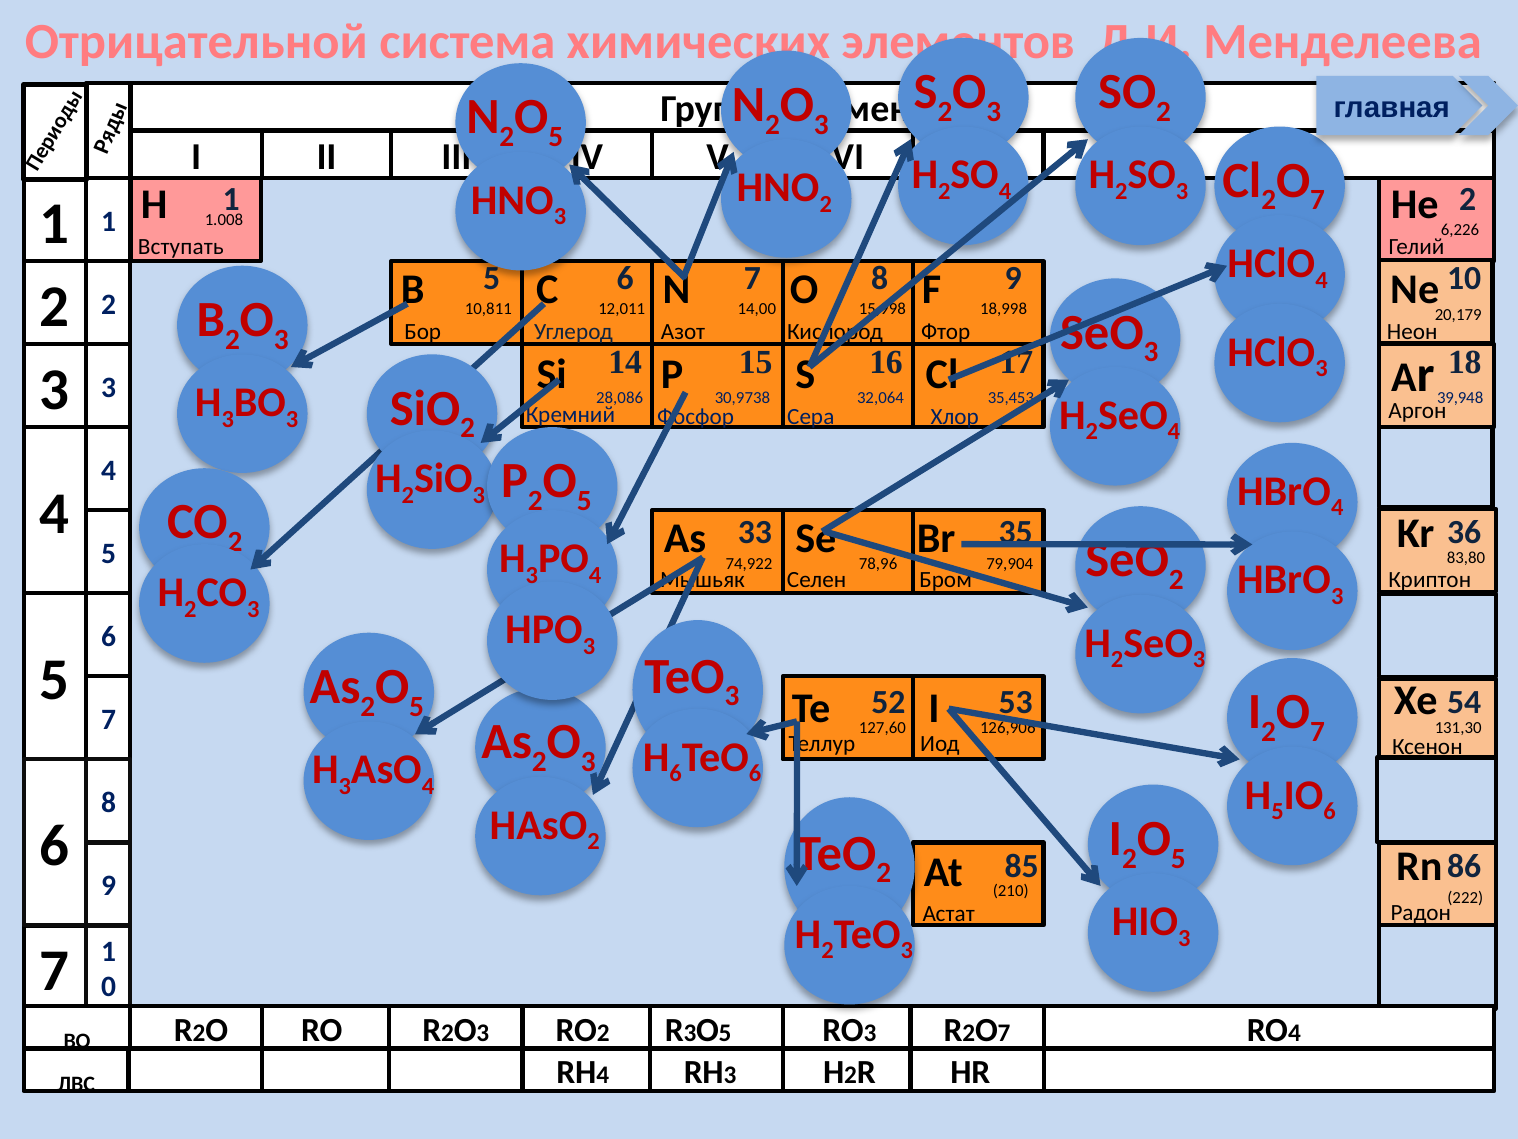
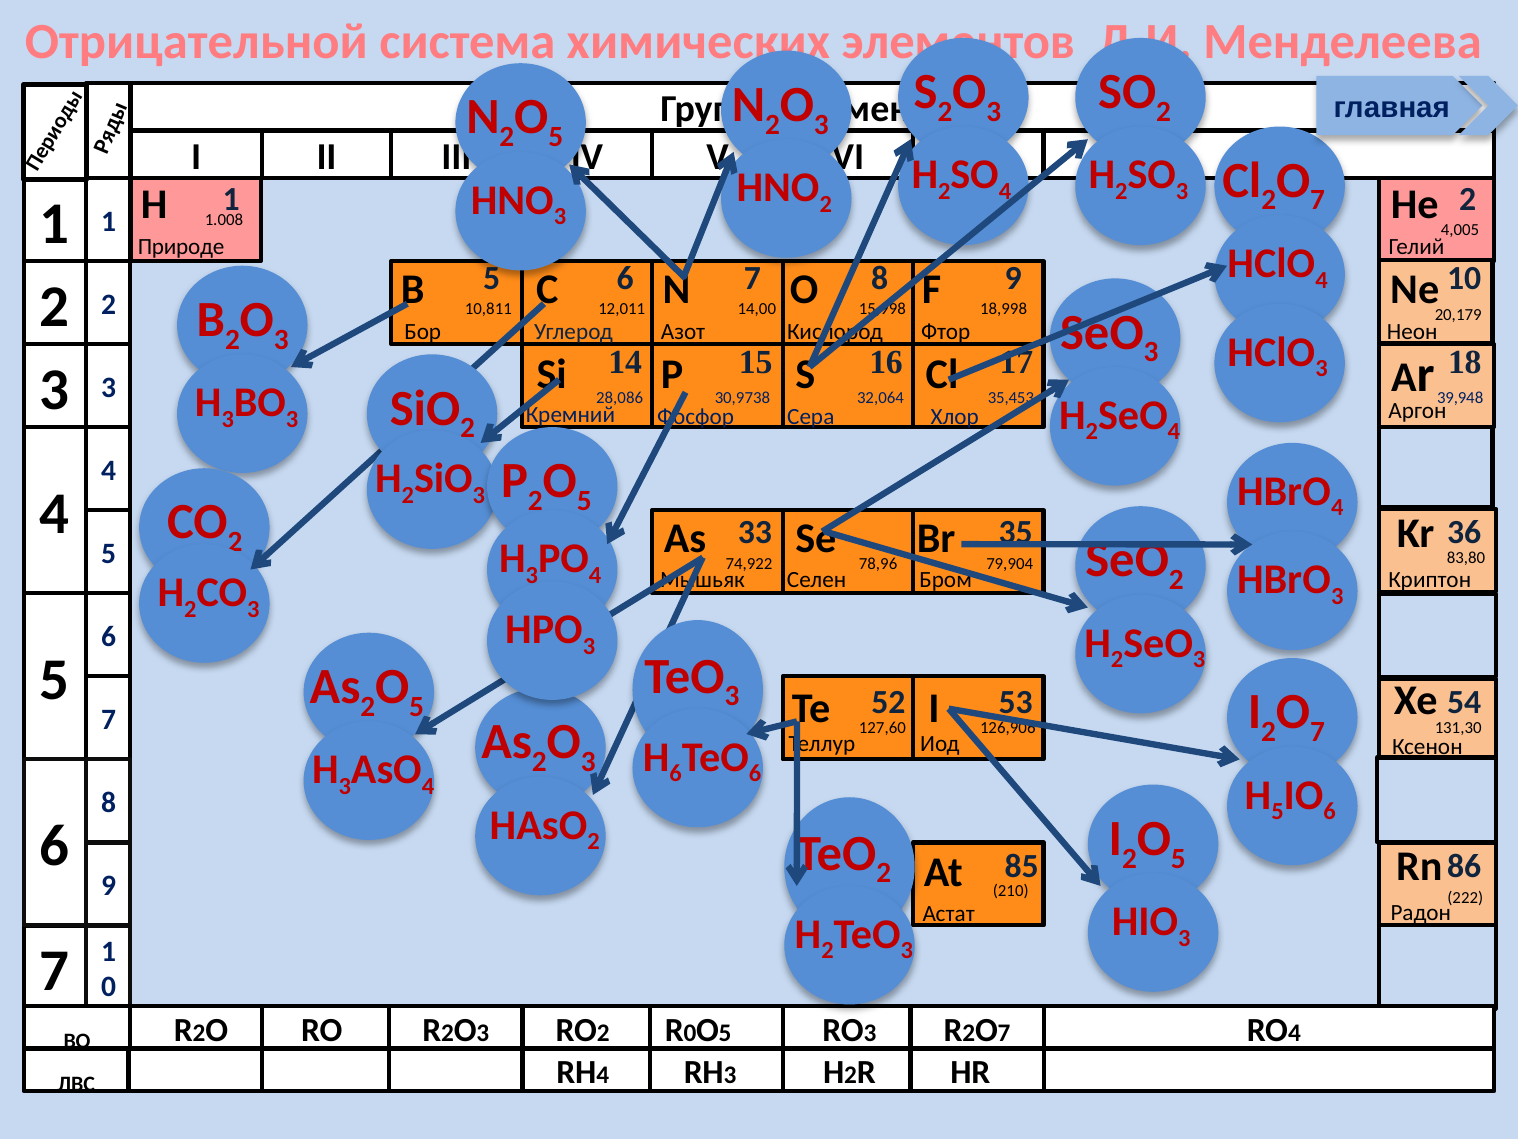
6,226: 6,226 -> 4,005 (1460, 230)
Вступать: Вступать -> Природе (181, 247)
3: 3 -> 0 (690, 1032)
